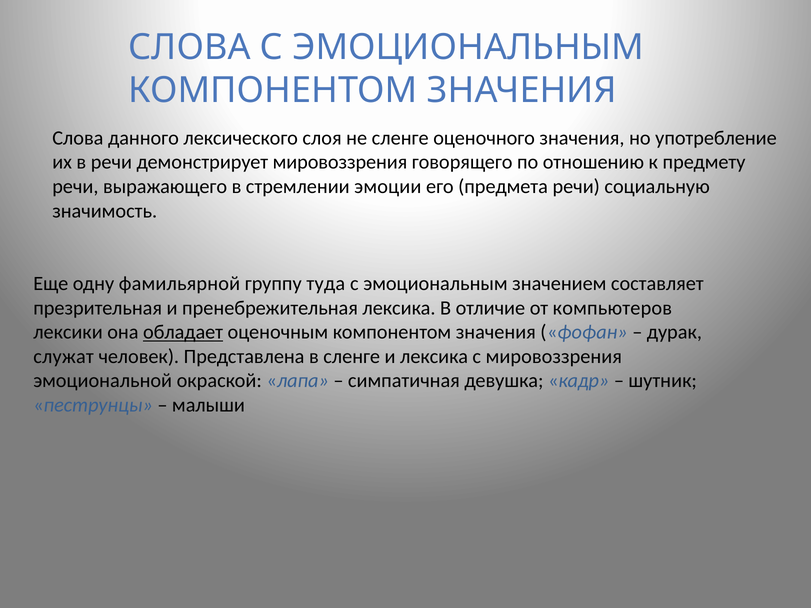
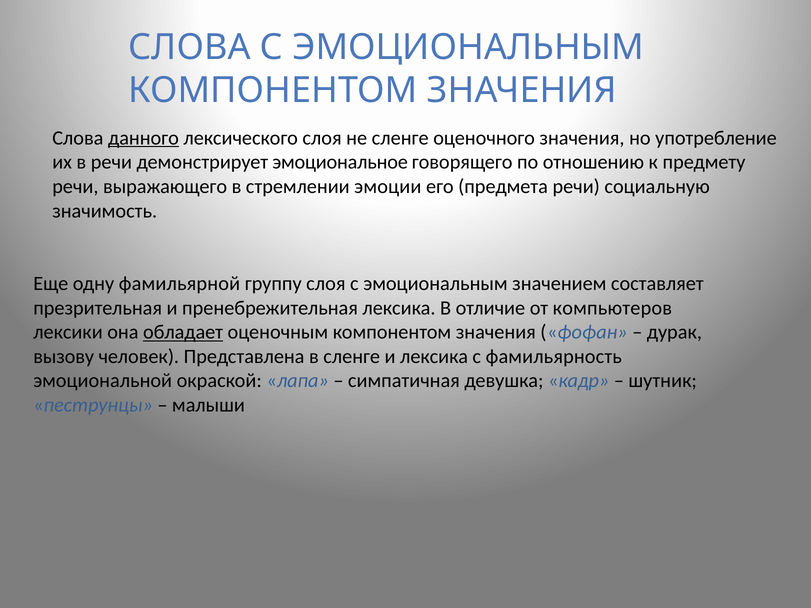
данного underline: none -> present (143, 138)
демонстрирует мировоззрения: мировоззрения -> эмоциональное (340, 162)
группу туда: туда -> слоя (326, 284)
служат: служат -> вызову (64, 357)
с мировоззрения: мировоззрения -> фамильярность (554, 357)
